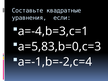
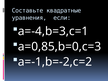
a=5,83,b=0,c=3: a=5,83,b=0,c=3 -> a=0,85,b=0,c=3 (59, 47)
a=-1,b=-2,c=4: a=-1,b=-2,c=4 -> a=-1,b=-2,c=2 (55, 62)
